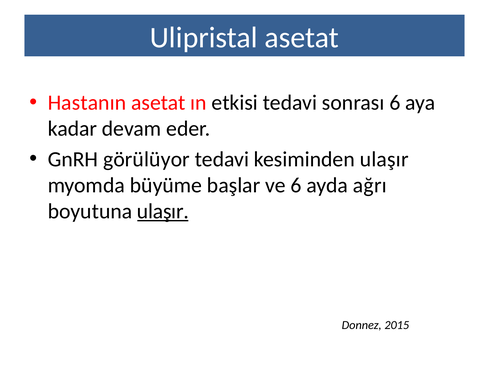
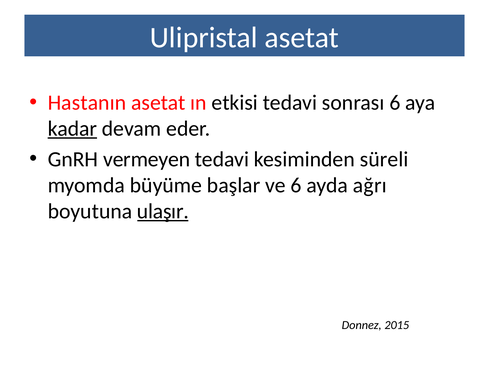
kadar underline: none -> present (72, 129)
görülüyor: görülüyor -> vermeyen (147, 159)
kesiminden ulaşır: ulaşır -> süreli (384, 159)
